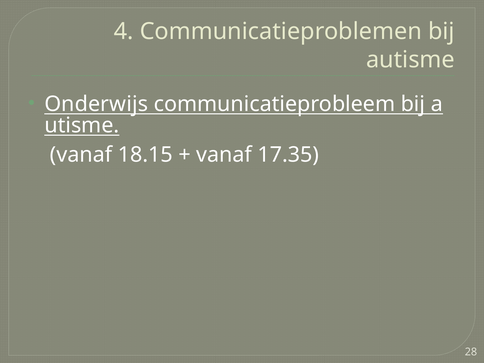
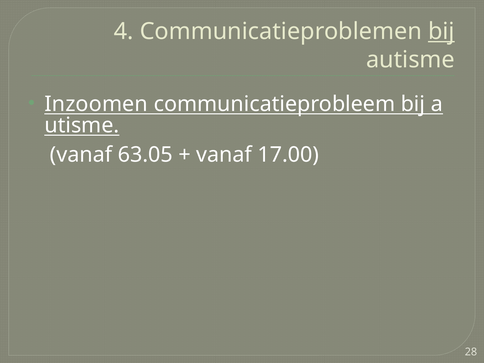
bij underline: none -> present (441, 32)
Onderwijs: Onderwijs -> Inzoomen (96, 104)
18.15: 18.15 -> 63.05 (145, 155)
17.35: 17.35 -> 17.00 (288, 155)
